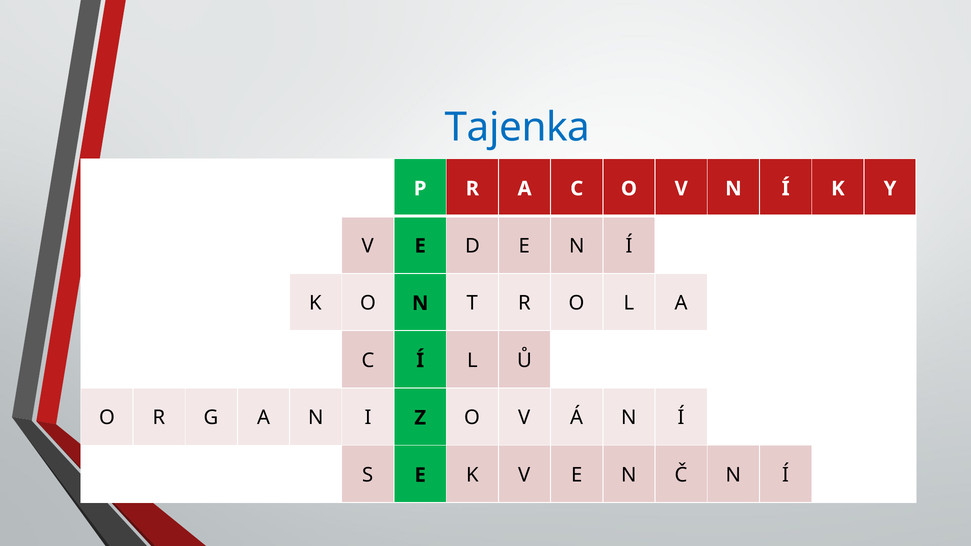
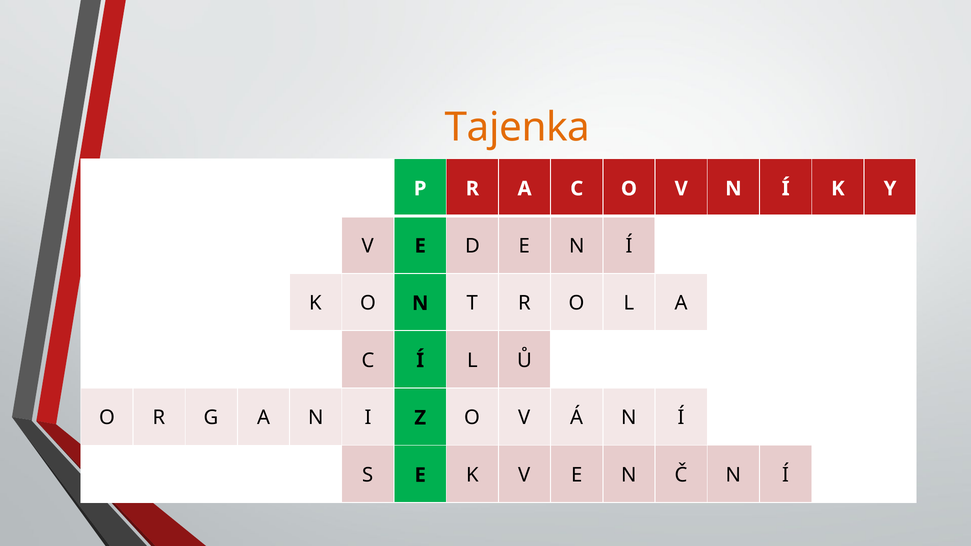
Tajenka colour: blue -> orange (517, 127)
